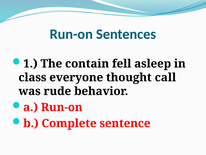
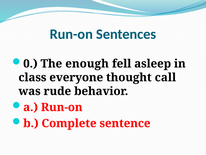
1: 1 -> 0 (30, 63)
contain: contain -> enough (87, 63)
